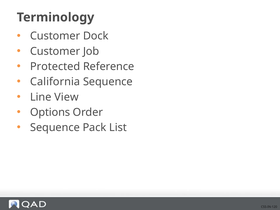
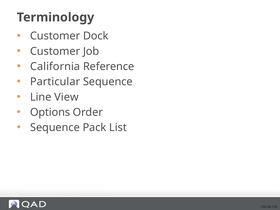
Protected: Protected -> California (55, 67)
California: California -> Particular (55, 82)
